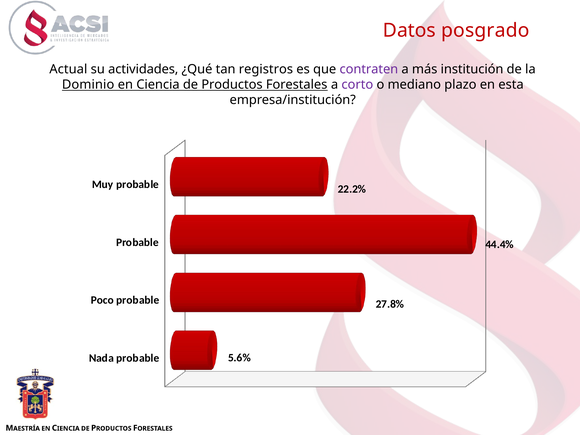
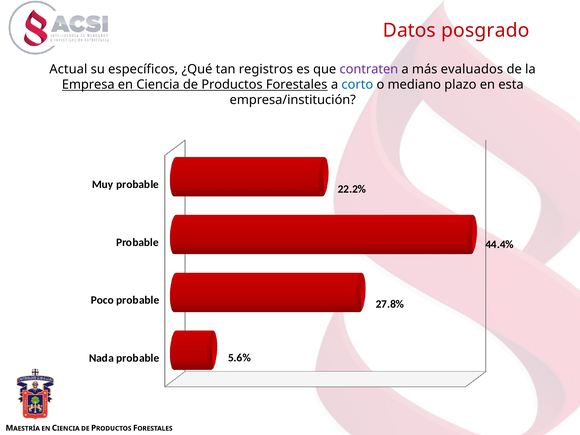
actividades: actividades -> específicos (143, 69)
institución: institución -> evaluados (472, 69)
Dominio: Dominio -> Empresa (88, 85)
corto colour: purple -> blue (357, 85)
